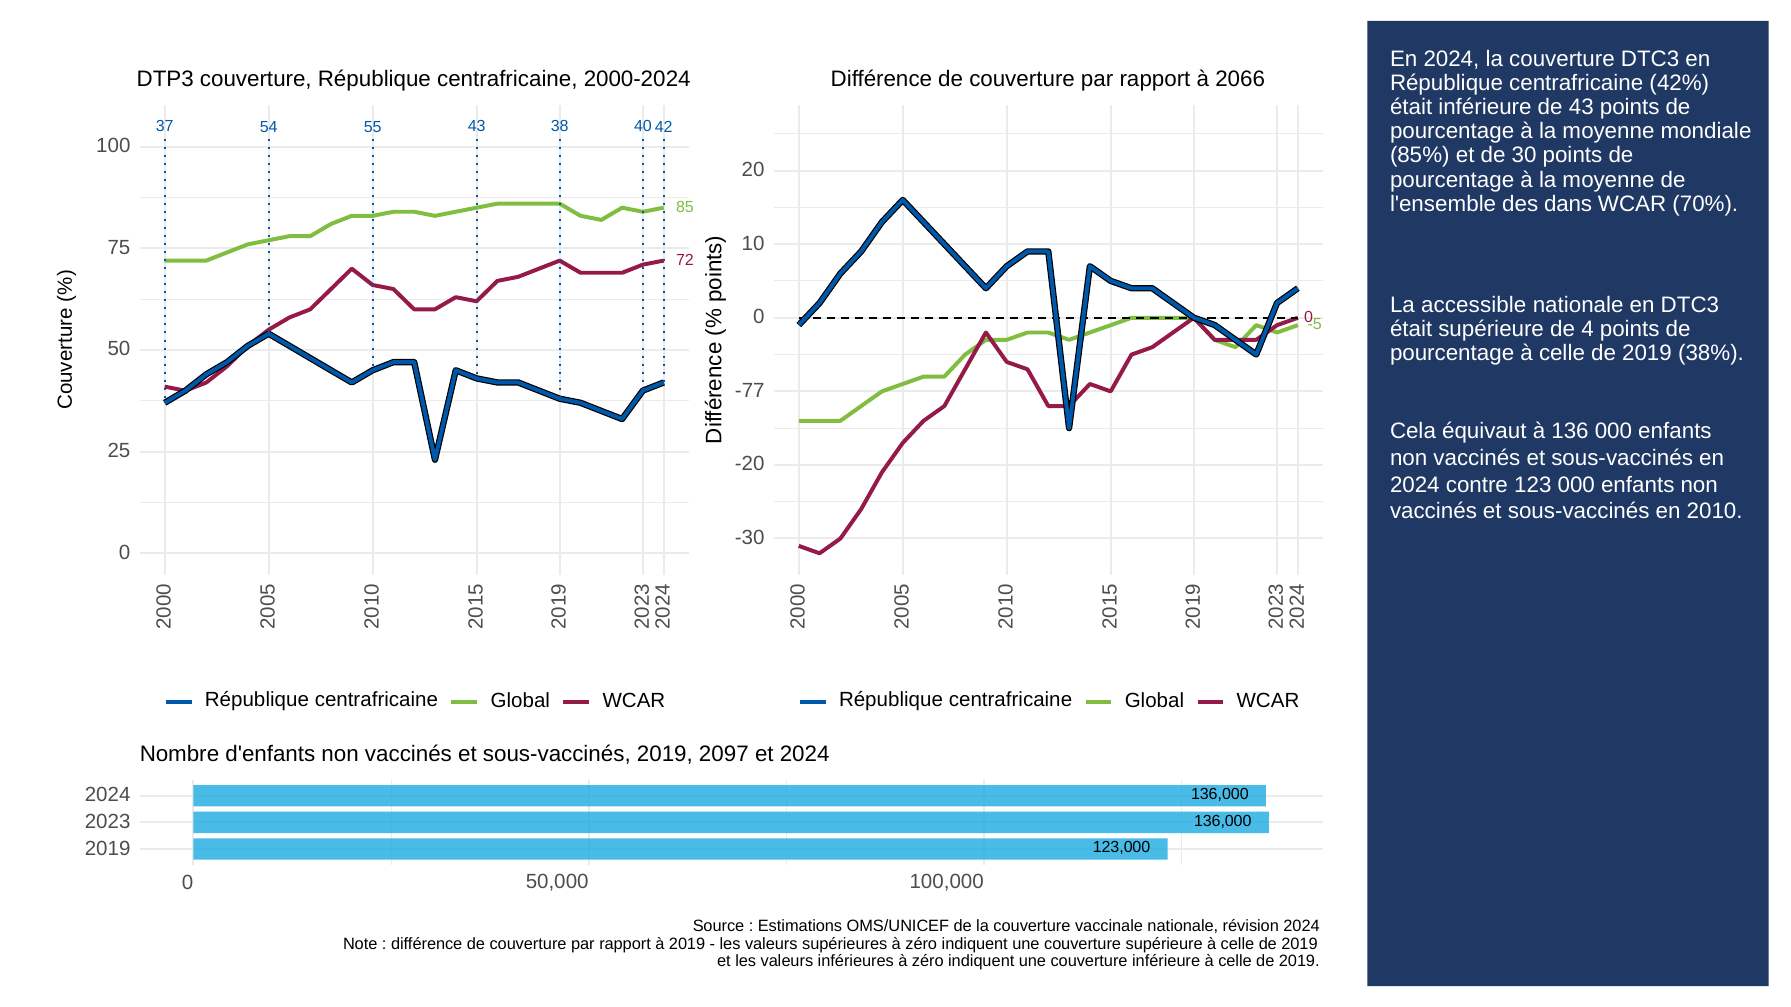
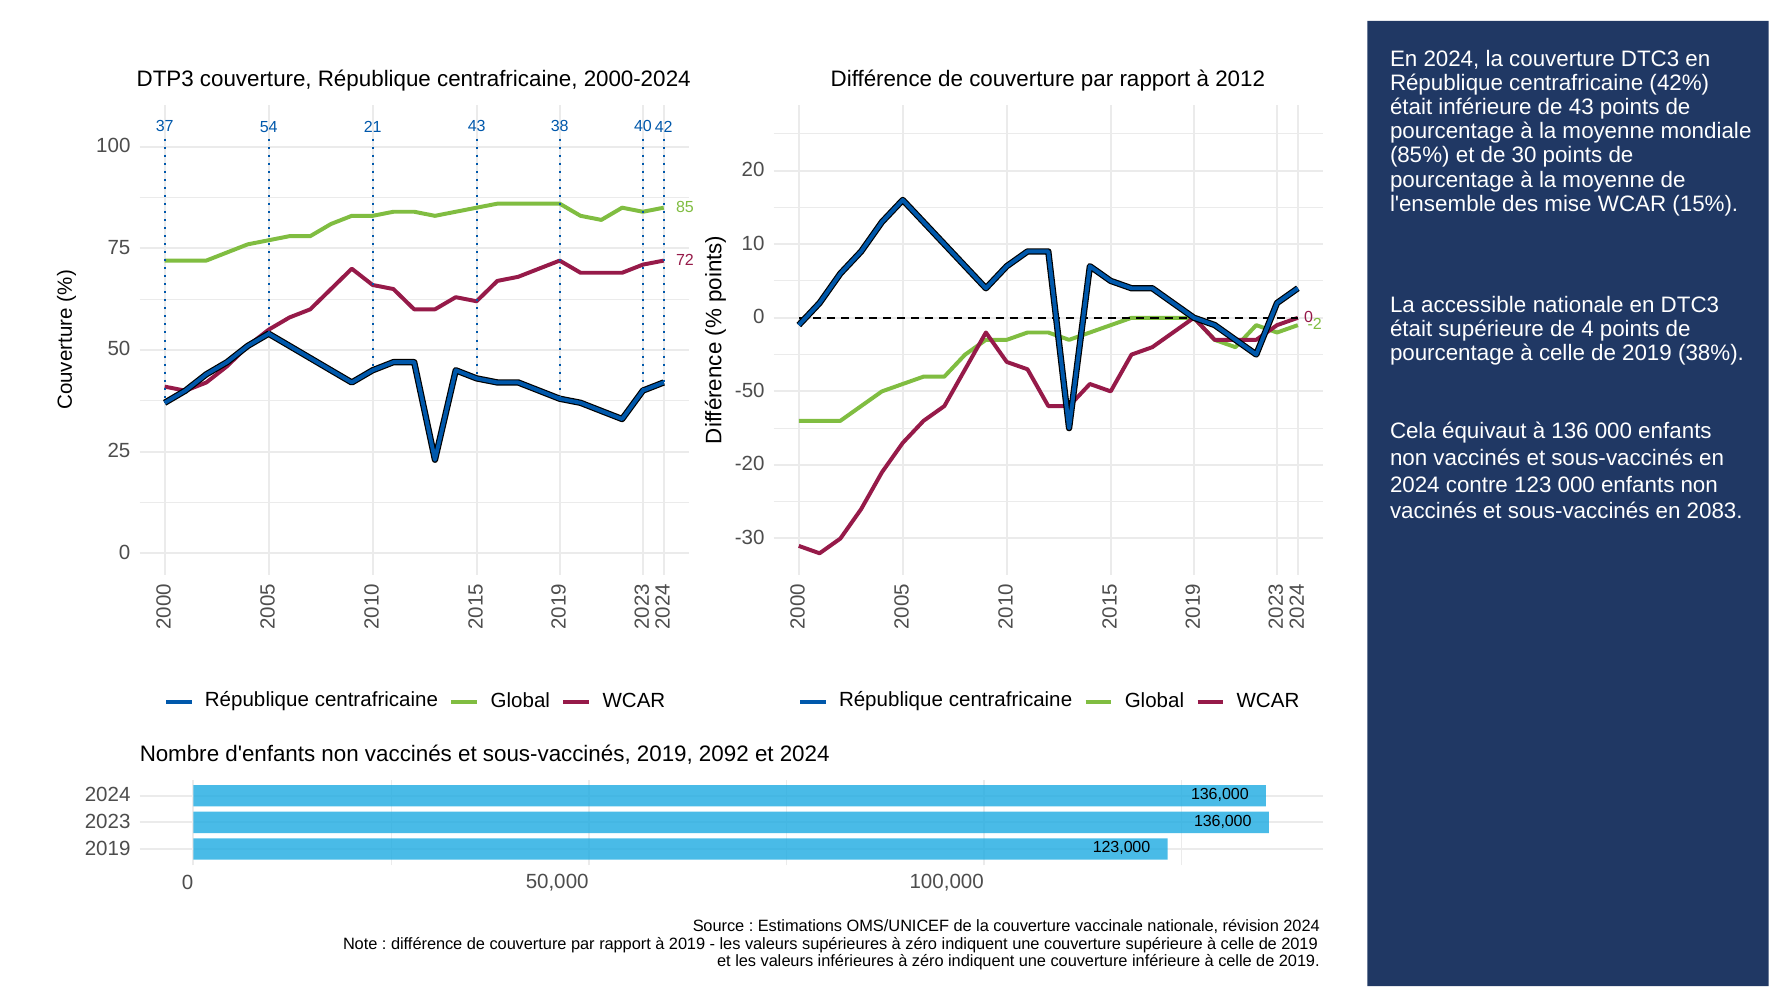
2066: 2066 -> 2012 (1240, 79)
55: 55 -> 21 (373, 127)
dans: dans -> mise (1568, 204)
70%: 70% -> 15% (1705, 204)
-5: -5 -> -2 (1315, 325)
-77: -77 -> -50 (750, 391)
2010: 2010 -> 2083 (1715, 512)
2097: 2097 -> 2092 (724, 755)
